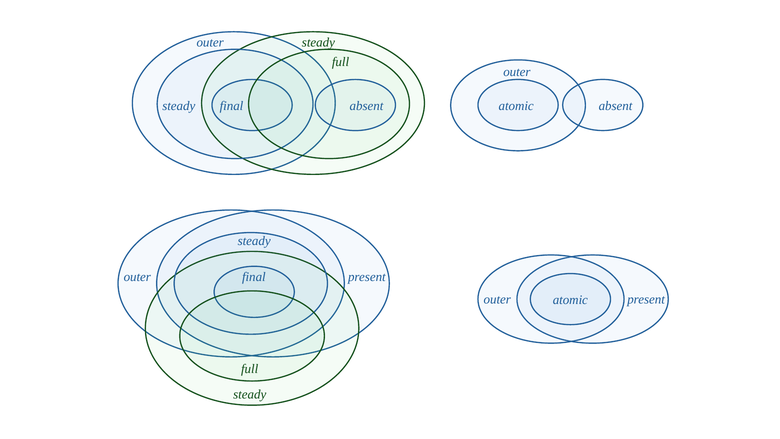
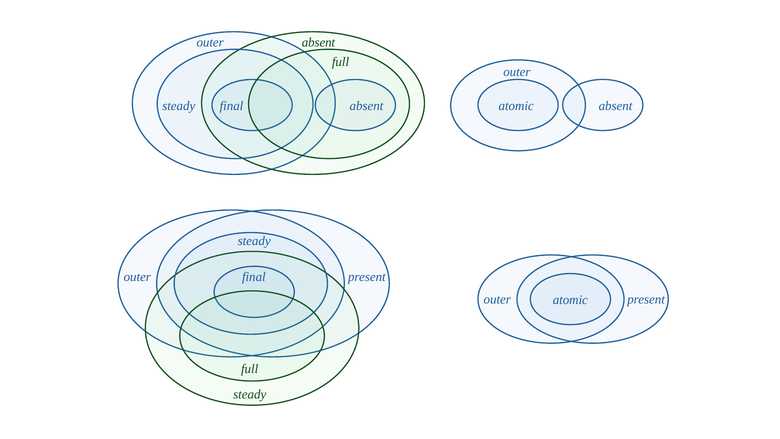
steady: steady -> absent (318, 42)
